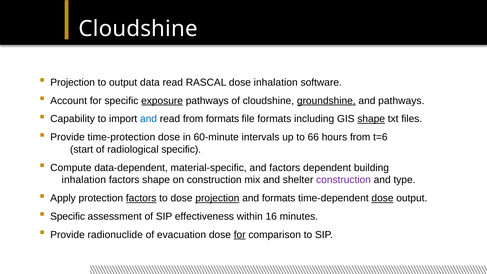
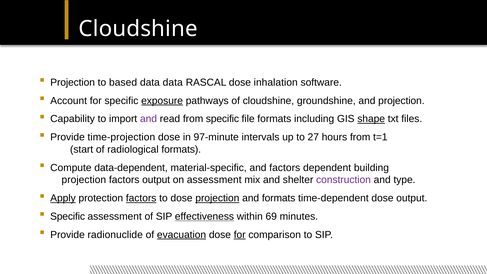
to output: output -> based (123, 82)
data read: read -> data (173, 82)
groundshine underline: present -> none (326, 101)
and pathways: pathways -> projection (401, 101)
and colour: blue -> purple (148, 119)
from formats: formats -> specific (222, 119)
time-protection: time-protection -> time-projection (121, 137)
60-minute: 60-minute -> 97-minute (216, 137)
66: 66 -> 27 (313, 137)
t=6: t=6 -> t=1 (380, 137)
radiological specific: specific -> formats (181, 149)
inhalation: inhalation -> projection (84, 180)
factors shape: shape -> output (156, 180)
on construction: construction -> assessment (214, 180)
Apply underline: none -> present (63, 198)
dose underline: present -> none (382, 198)
effectiveness underline: none -> present (204, 216)
16: 16 -> 69 (271, 216)
evacuation underline: none -> present (182, 235)
